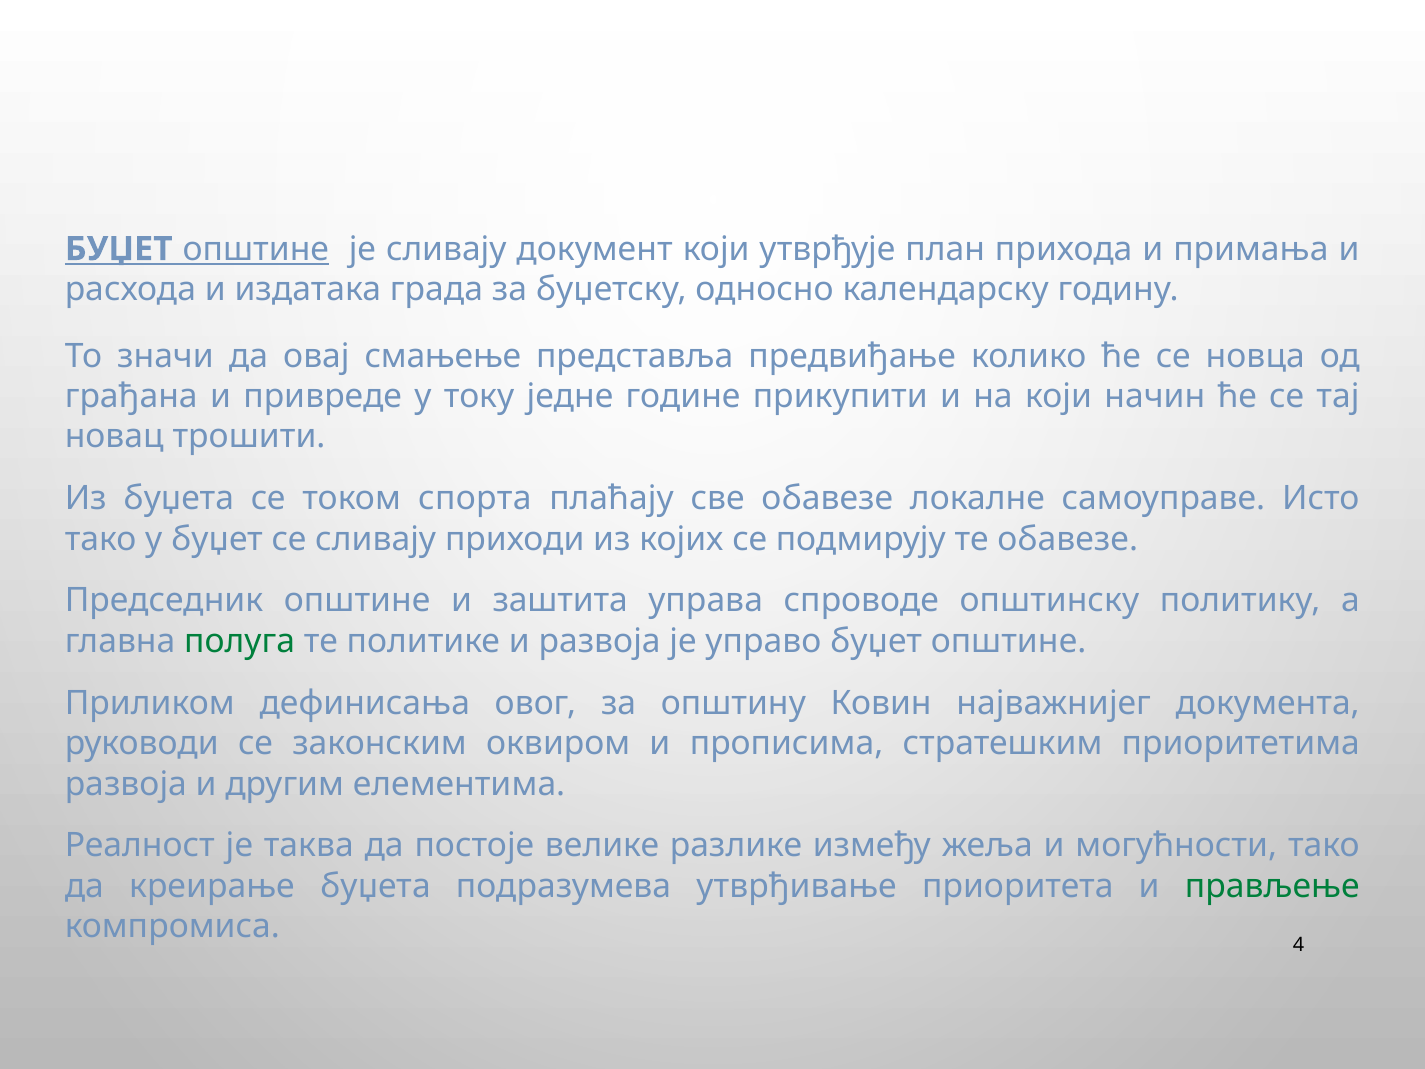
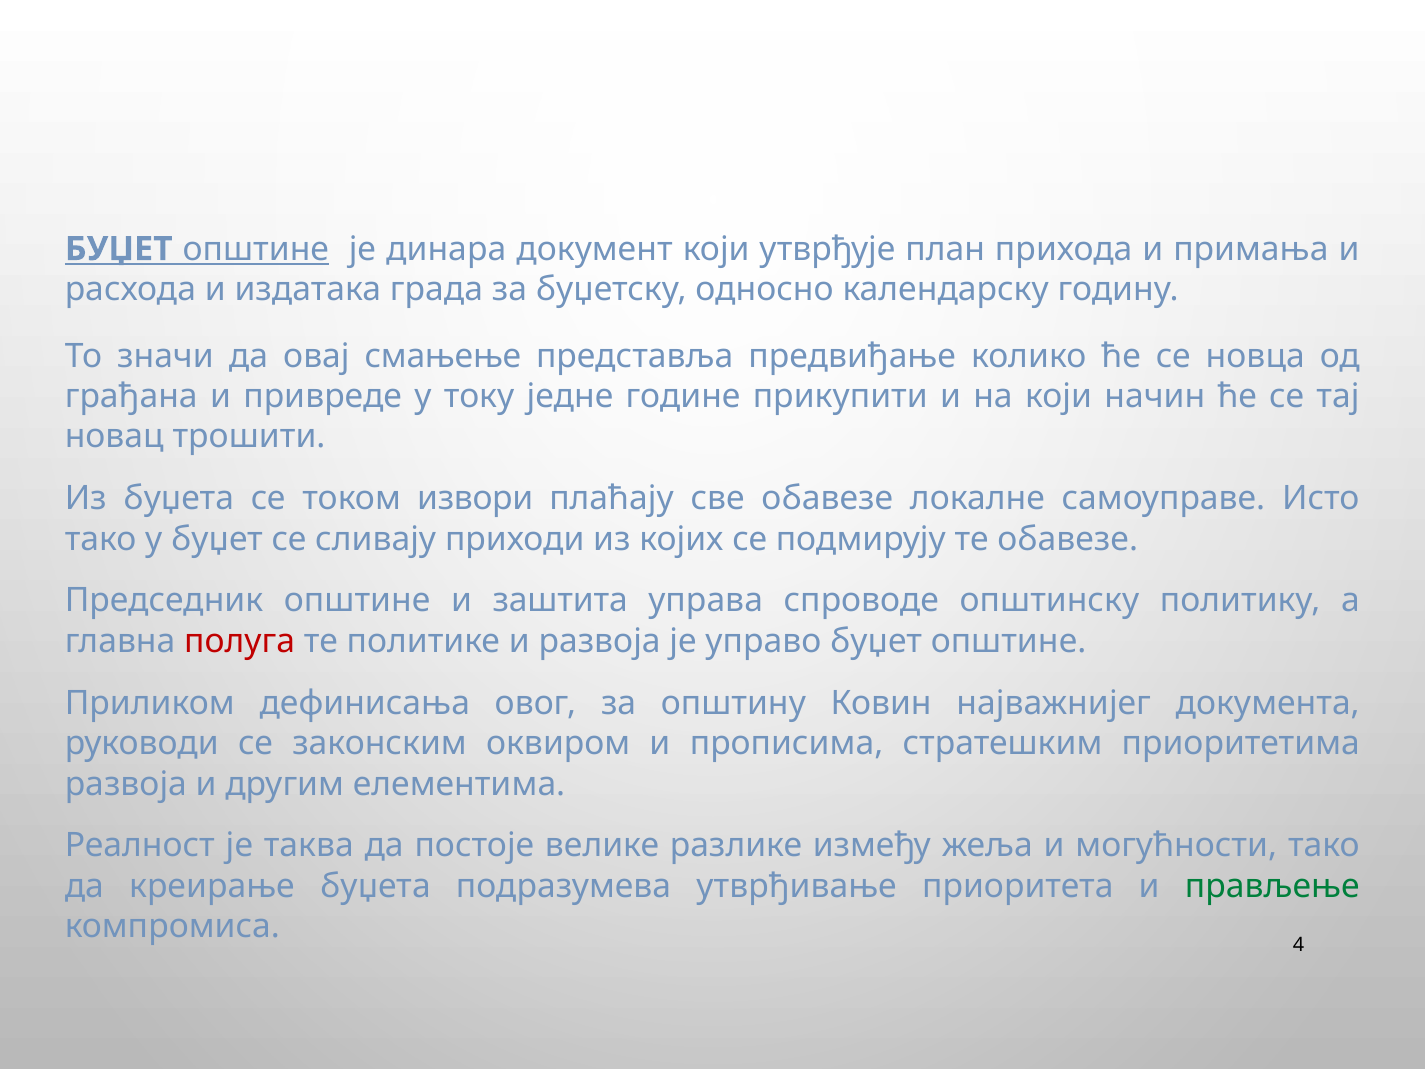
је сливају: сливају -> динара (446, 249)
спорта: спорта -> извори (475, 499)
полуга colour: green -> red (240, 641)
